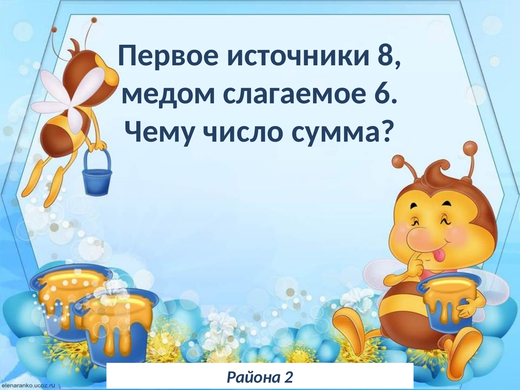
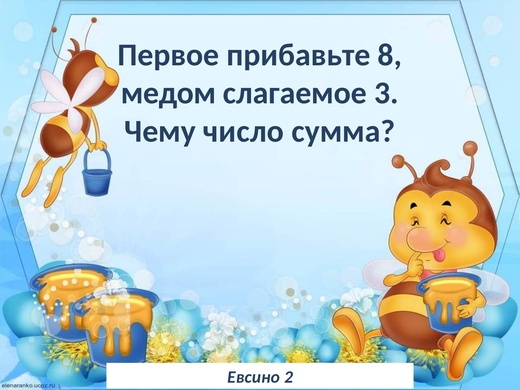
источники: источники -> прибавьте (298, 55)
6: 6 -> 3 (386, 93)
Района: Района -> Евсино (254, 377)
